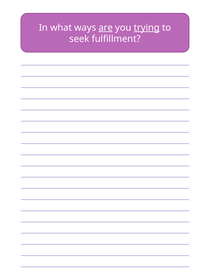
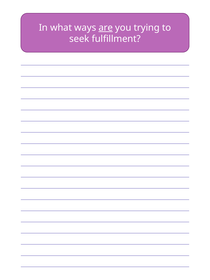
trying underline: present -> none (147, 28)
